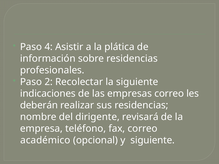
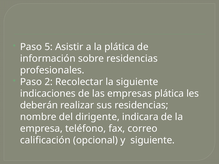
4: 4 -> 5 (49, 47)
empresas correo: correo -> plática (169, 94)
revisará: revisará -> indicara (140, 117)
académico: académico -> calificación (45, 140)
